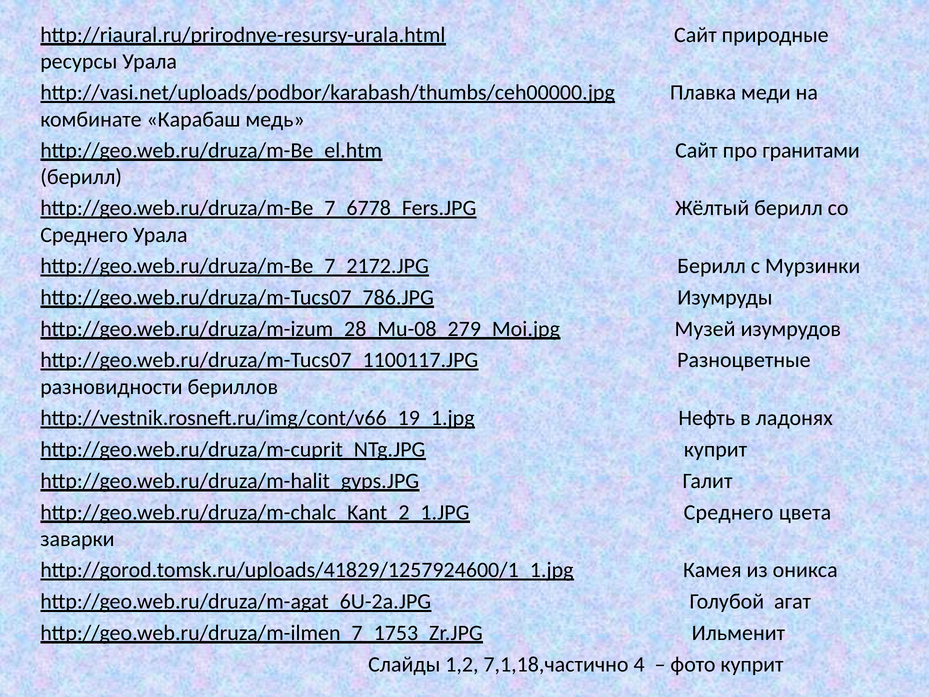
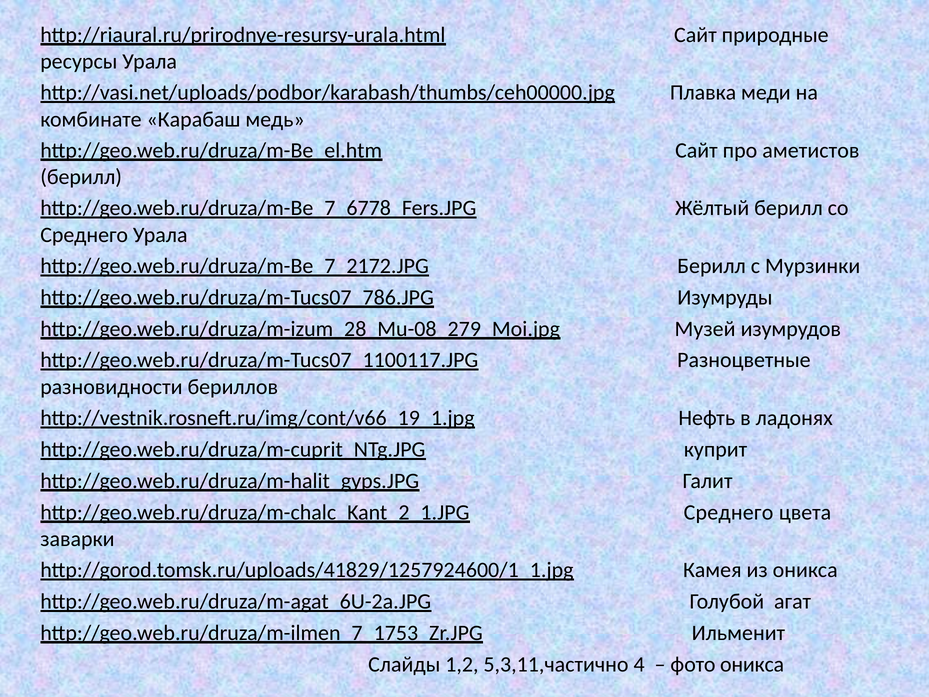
гранитами: гранитами -> аметистов (811, 150)
7,1,18,частично: 7,1,18,частично -> 5,3,11,частично (556, 664)
фото куприт: куприт -> оникса (752, 664)
